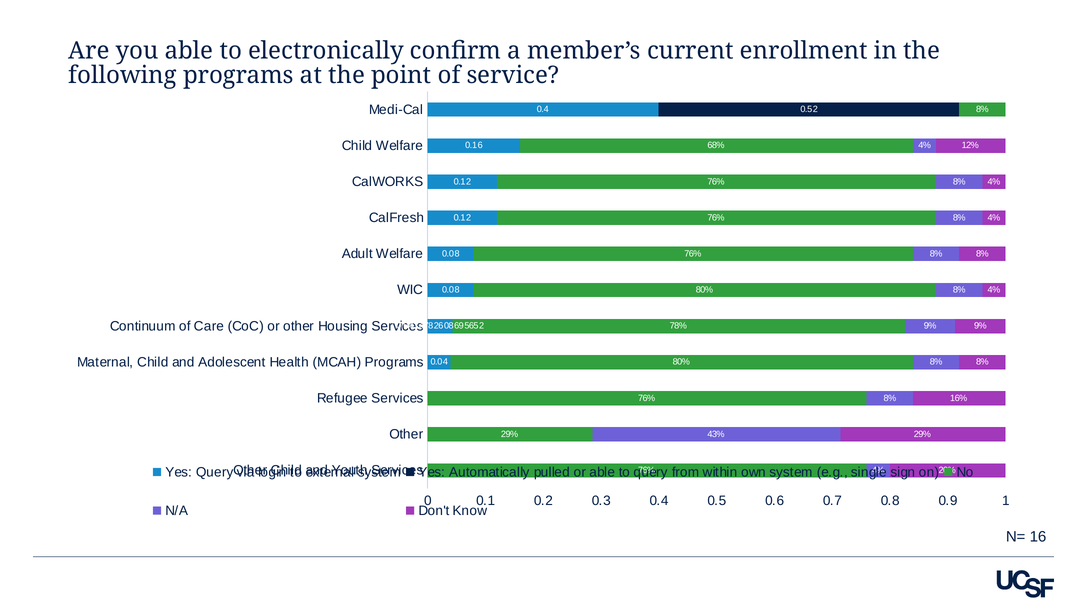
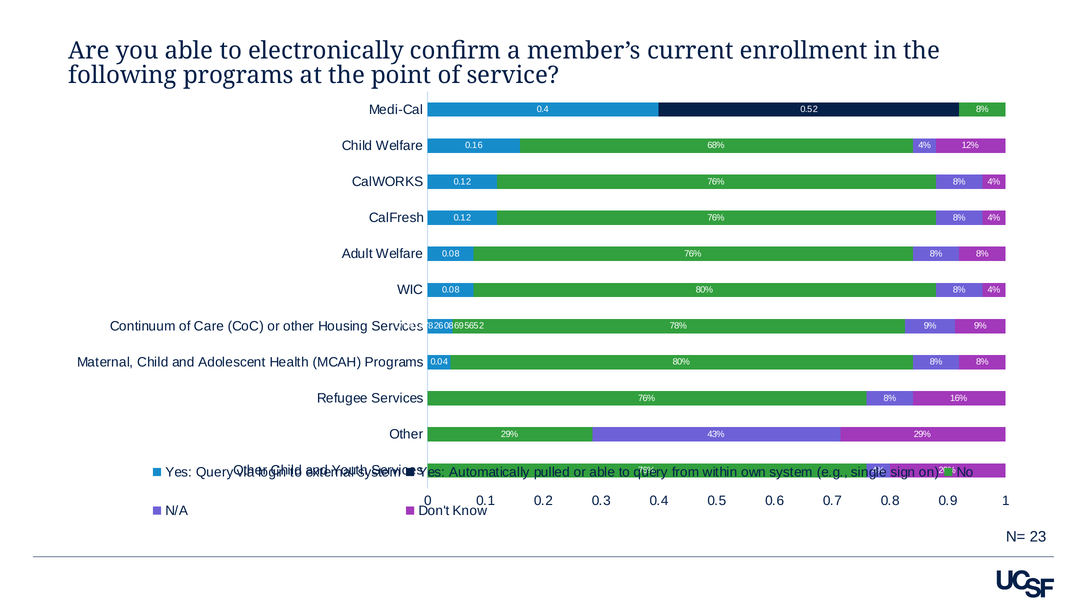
16: 16 -> 23 (1038, 536)
